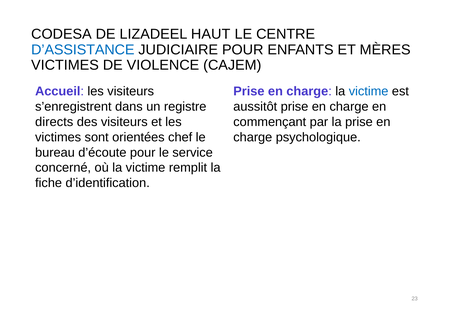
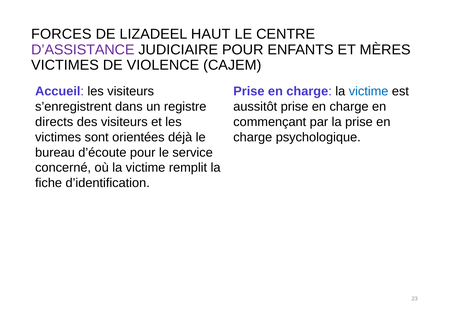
CODESA: CODESA -> FORCES (61, 34)
D’ASSISTANCE colour: blue -> purple (83, 50)
chef: chef -> déjà (180, 137)
